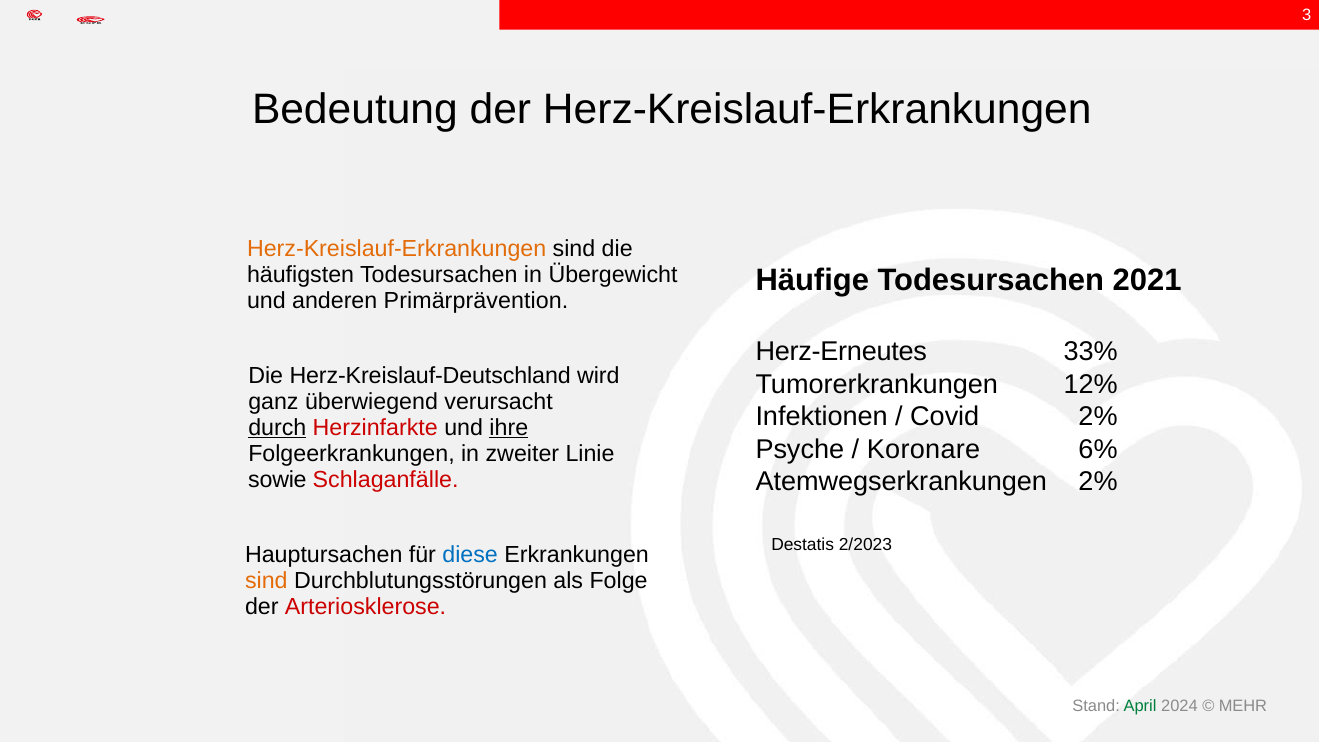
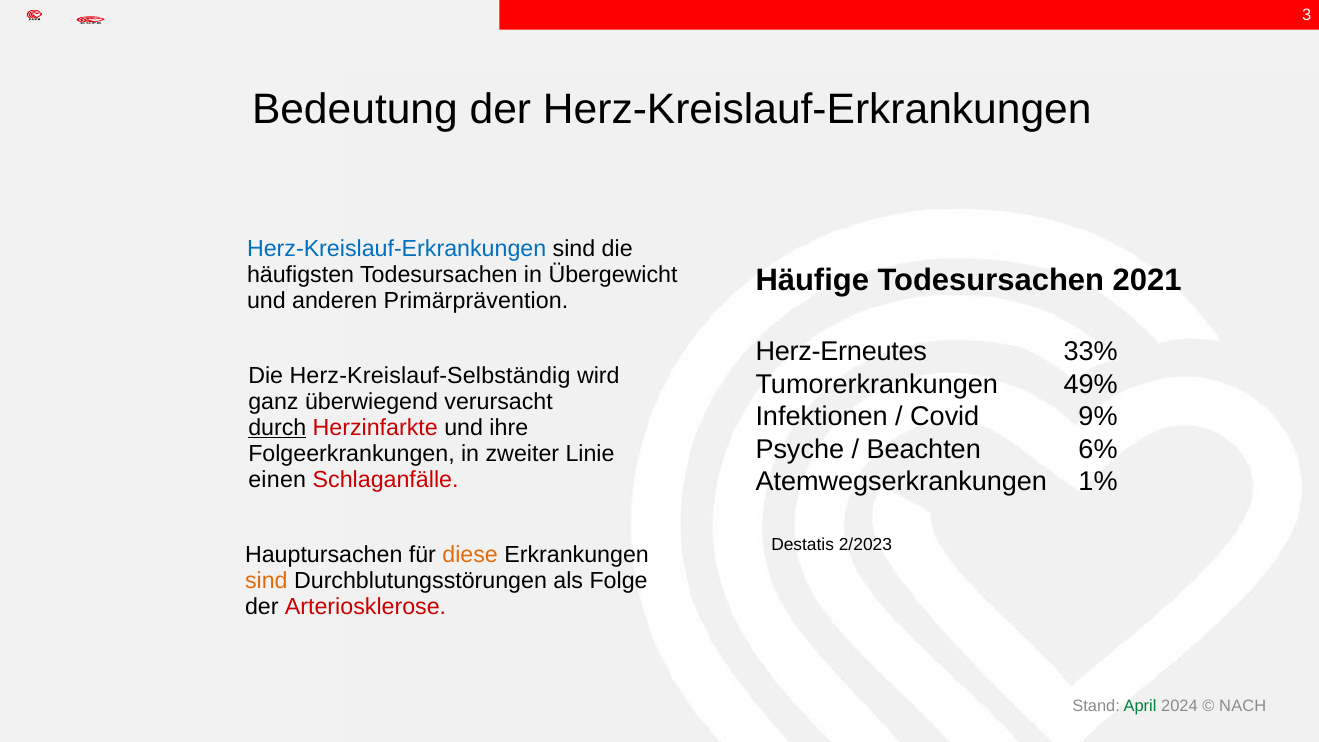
Herz-Kreislauf-Erkrankungen colour: orange -> blue (397, 249)
Herz-Kreislauf-Deutschland: Herz-Kreislauf-Deutschland -> Herz-Kreislauf-Selbständig (430, 376)
12%: 12% -> 49% (1091, 384)
Covid 2%: 2% -> 9% (1098, 417)
ihre underline: present -> none (509, 428)
Koronare: Koronare -> Beachten (924, 449)
sowie: sowie -> einen (277, 479)
Atemwegserkrankungen 2%: 2% -> 1% (1098, 482)
diese colour: blue -> orange (470, 555)
MEHR: MEHR -> NACH (1243, 706)
